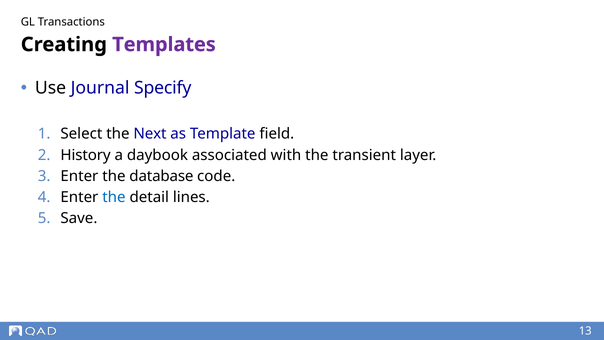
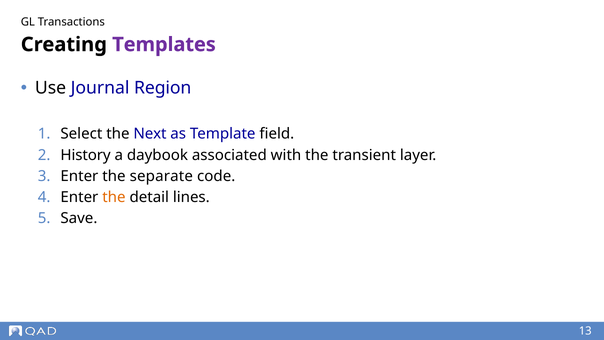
Specify: Specify -> Region (163, 88)
database: database -> separate (161, 176)
the colour: blue -> orange (114, 197)
